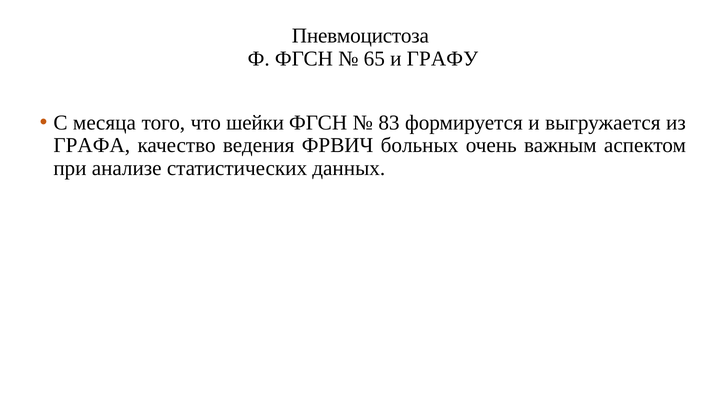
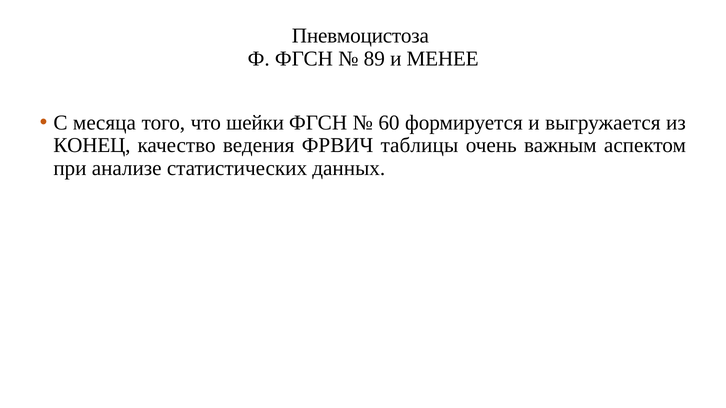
65: 65 -> 89 (374, 59)
ГРАФУ: ГРАФУ -> МЕНЕЕ (443, 59)
83: 83 -> 60 (389, 123)
ГРАФА: ГРАФА -> КОНЕЦ (92, 146)
больных: больных -> таблицы (419, 146)
